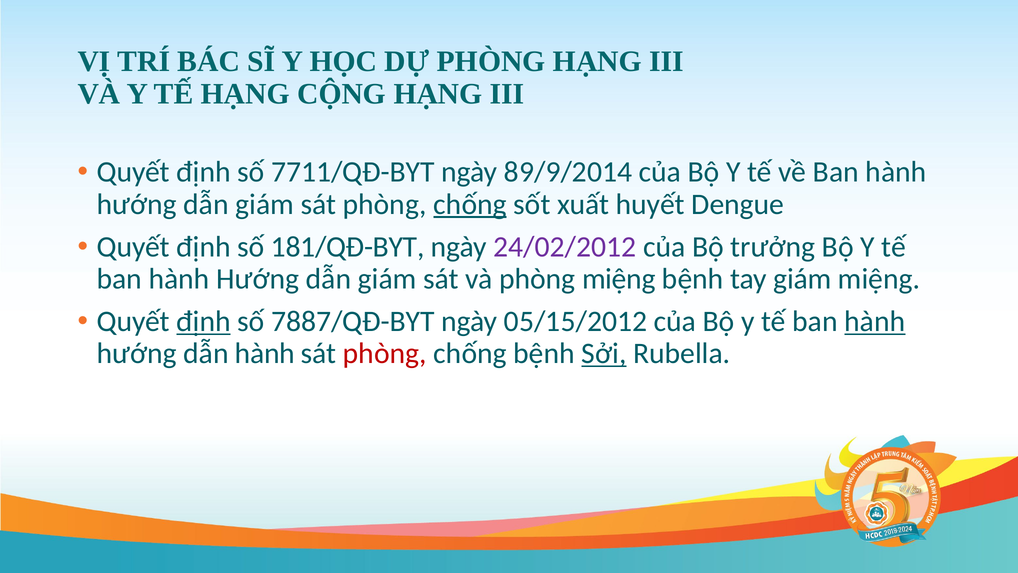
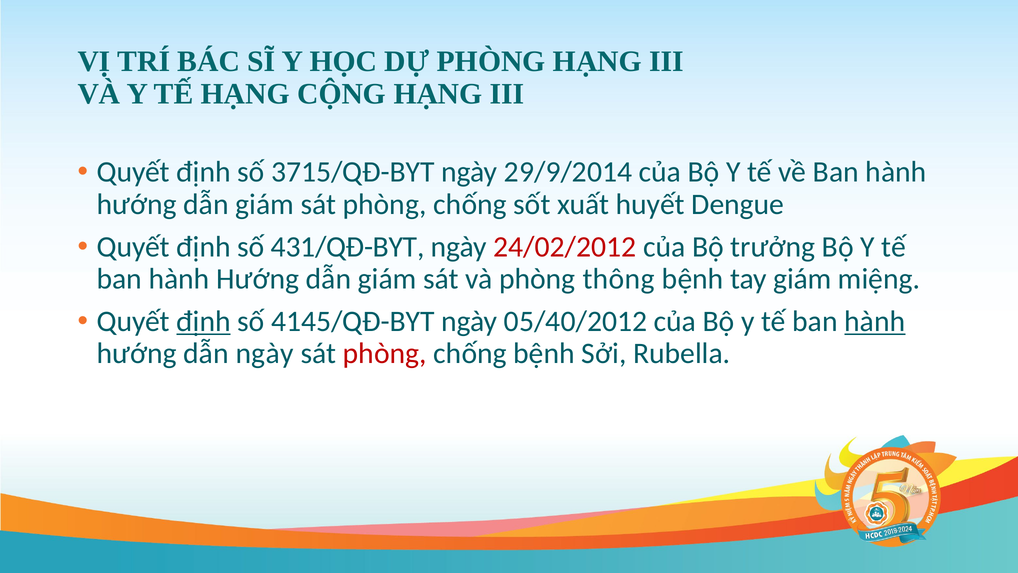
7711/QĐ-BYT: 7711/QĐ-BYT -> 3715/QĐ-BYT (353, 172)
89/9/2014: 89/9/2014 -> 29/9/2014 (568, 172)
chống underline: present -> none (470, 204)
181/QĐ-BYT: 181/QĐ-BYT -> 431/QĐ-BYT (348, 247)
24/02/2012 colour: purple -> red (565, 247)
phòng miệng: miệng -> thông (619, 279)
7887/QĐ-BYT: 7887/QĐ-BYT -> 4145/QĐ-BYT (353, 321)
05/15/2012: 05/15/2012 -> 05/40/2012 (576, 321)
dẫn hành: hành -> ngày (265, 353)
Sởi underline: present -> none (604, 353)
